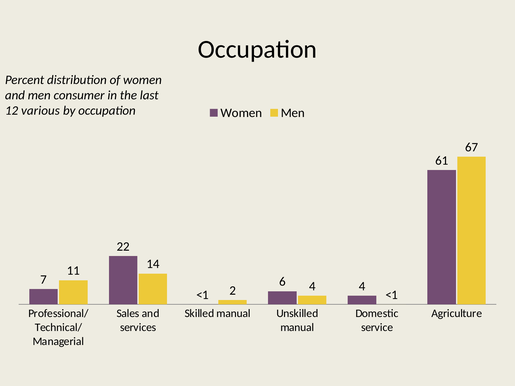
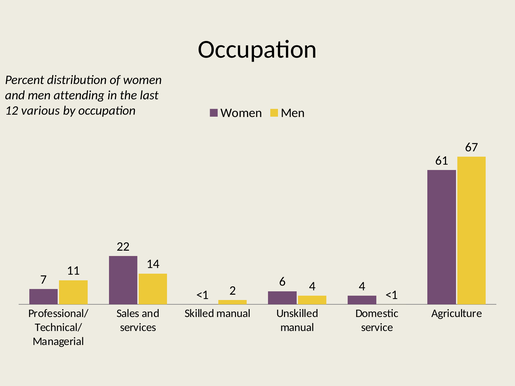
consumer: consumer -> attending (79, 95)
